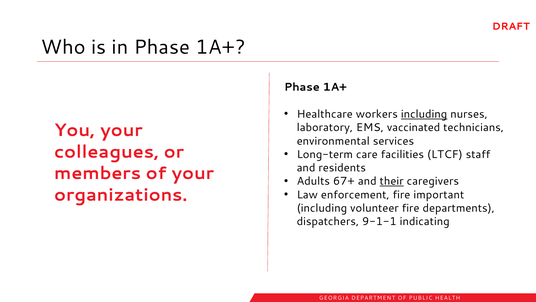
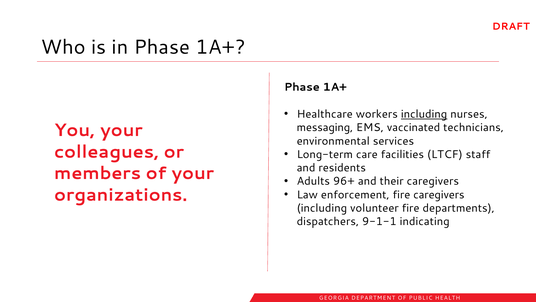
laboratory: laboratory -> messaging (325, 127)
67+: 67+ -> 96+ (344, 181)
their underline: present -> none (392, 181)
fire important: important -> caregivers (439, 194)
